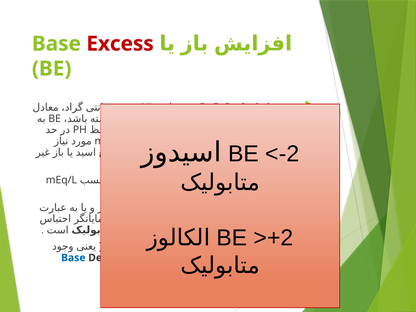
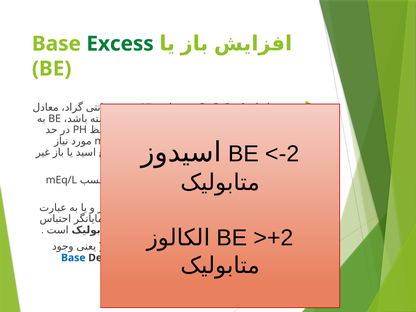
Excess colour: red -> green (120, 44)
